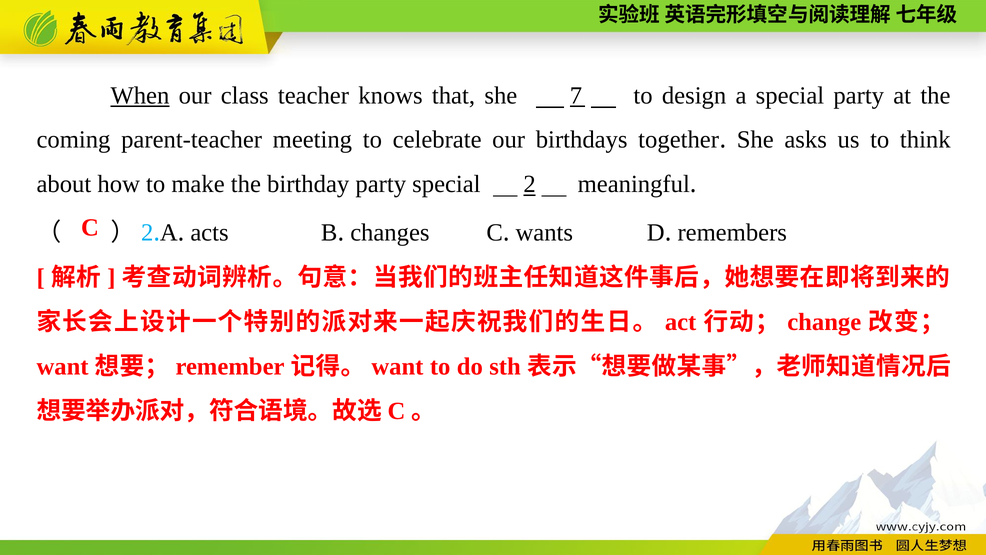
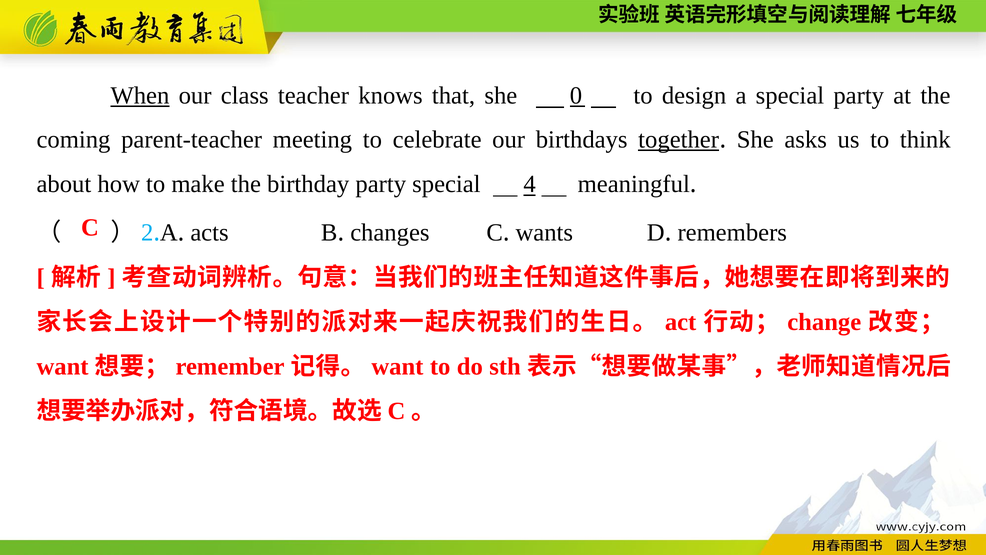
7: 7 -> 0 (576, 95)
together underline: none -> present (679, 140)
2: 2 -> 4 (530, 184)
